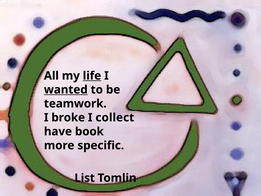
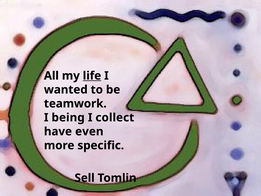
wanted underline: present -> none (66, 90)
broke: broke -> being (68, 117)
book: book -> even (89, 131)
List: List -> Sell (85, 178)
